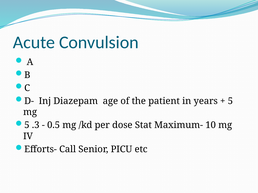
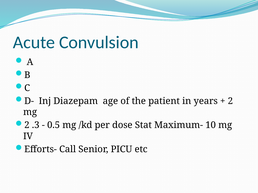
5: 5 -> 2 (230, 101)
5: 5 -> 2 (27, 125)
